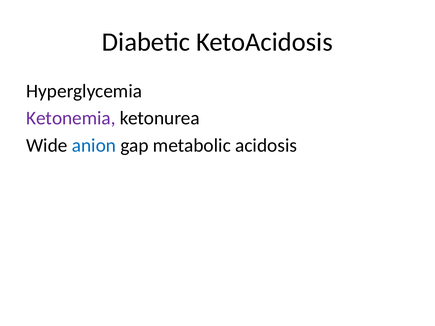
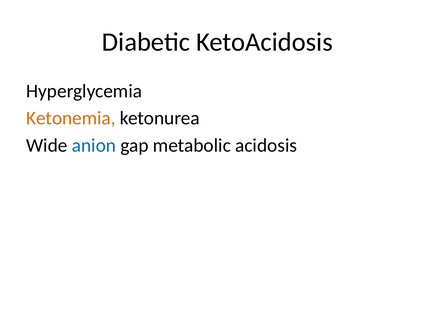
Ketonemia colour: purple -> orange (71, 118)
